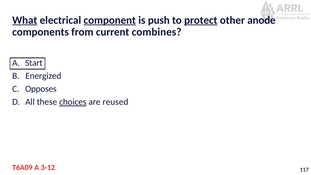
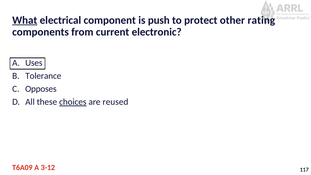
component underline: present -> none (110, 20)
protect underline: present -> none (201, 20)
anode: anode -> rating (261, 20)
combines: combines -> electronic (157, 32)
Start: Start -> Uses (34, 63)
Energized: Energized -> Tolerance (43, 76)
